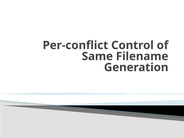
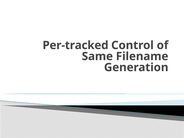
Per-conflict: Per-conflict -> Per-tracked (75, 45)
